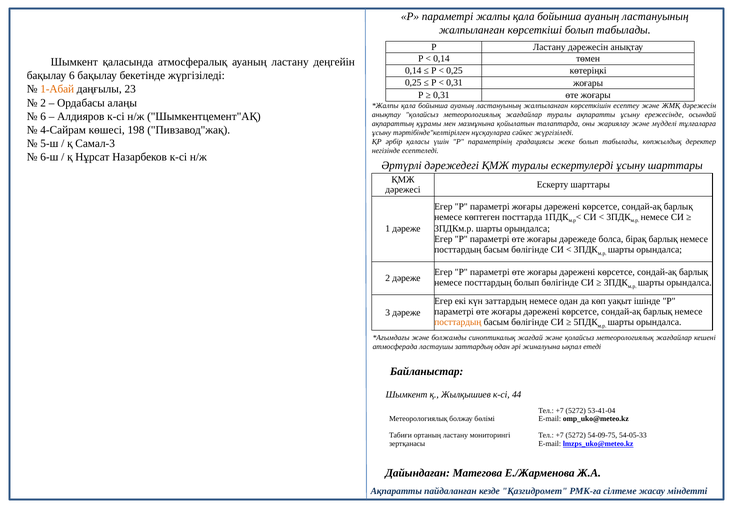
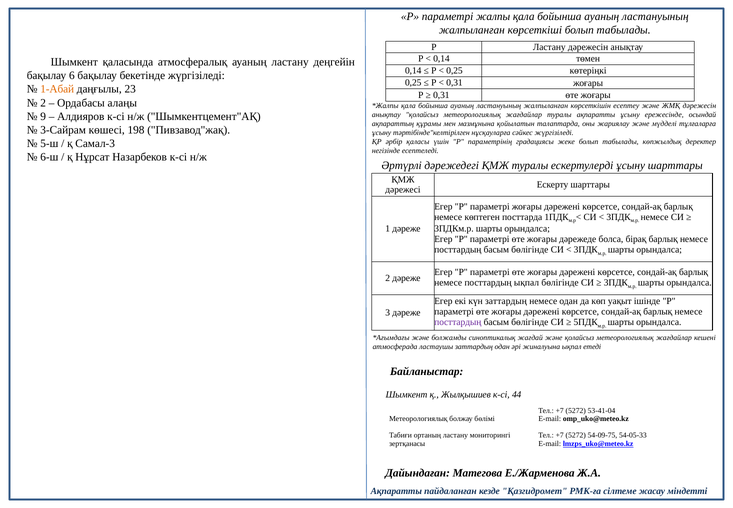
6: 6 -> 9 (43, 116)
4-Сайрам: 4-Сайрам -> 3-Сайрам (63, 130)
посттардың болып: болып -> ықпал (526, 282)
посттардың colour: orange -> purple (458, 322)
